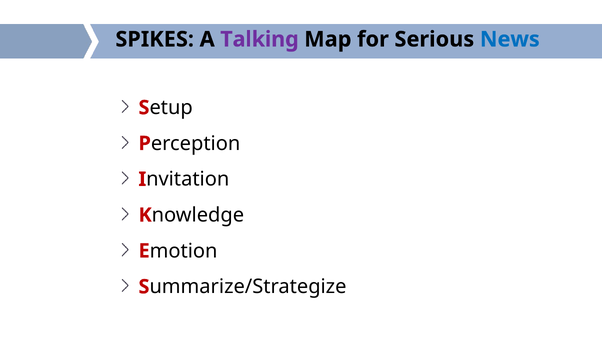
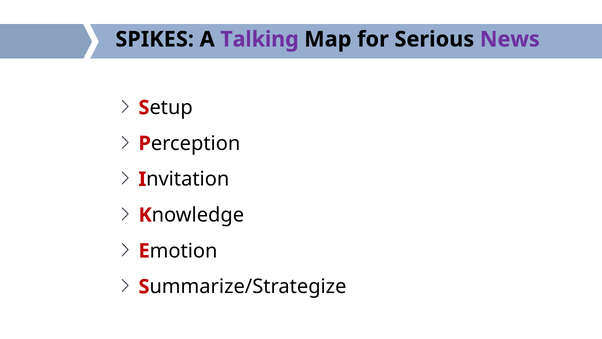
News colour: blue -> purple (510, 39)
